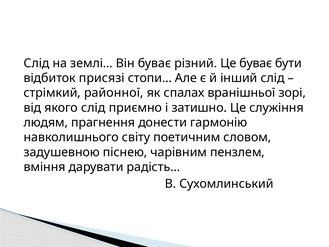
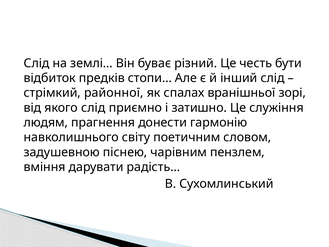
Це буває: буває -> честь (256, 63)
присязі: присязі -> предків (102, 78)
